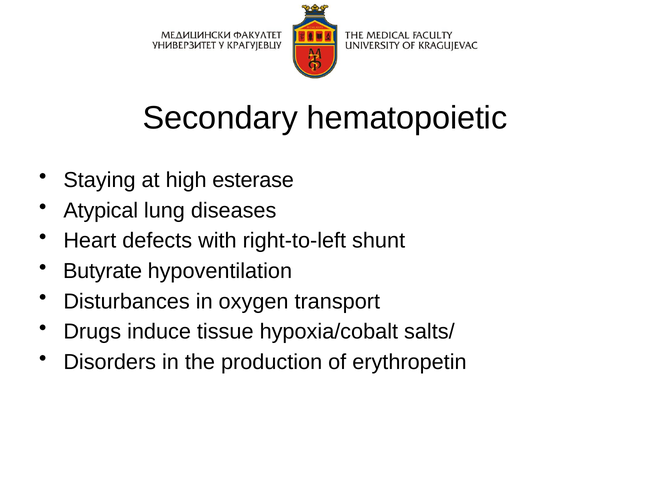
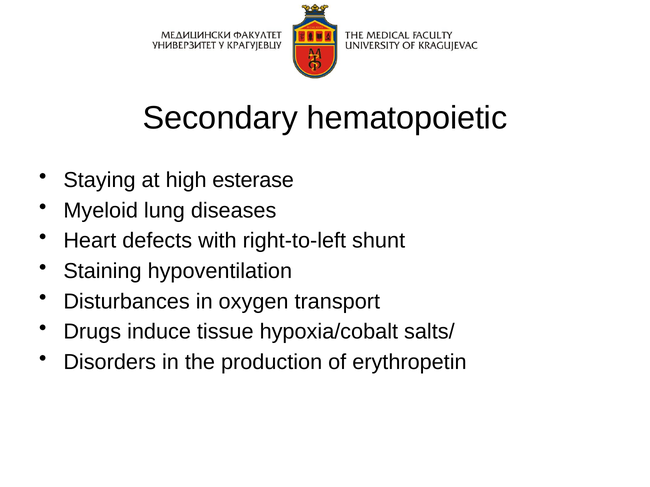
Atypical: Atypical -> Myeloid (101, 211)
Butyrate: Butyrate -> Staining (102, 271)
